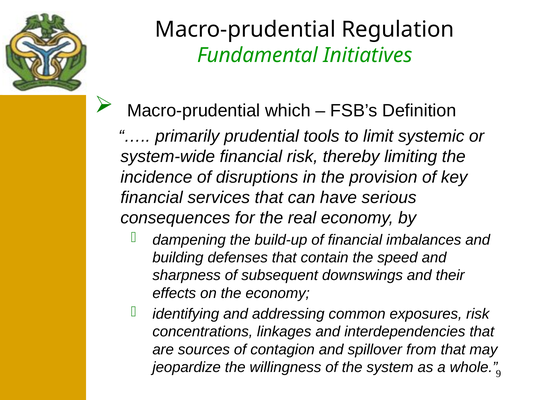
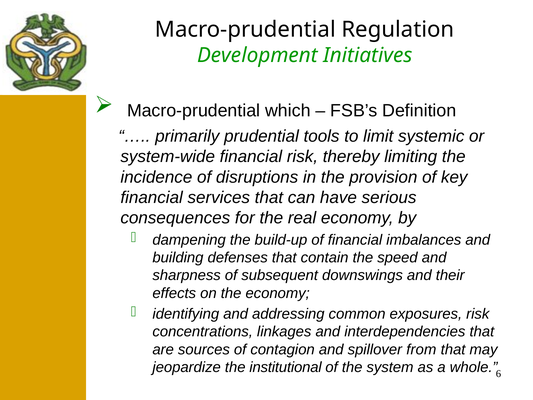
Fundamental: Fundamental -> Development (257, 55)
willingness: willingness -> institutional (286, 367)
9: 9 -> 6 (498, 374)
